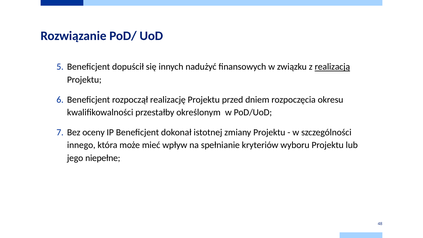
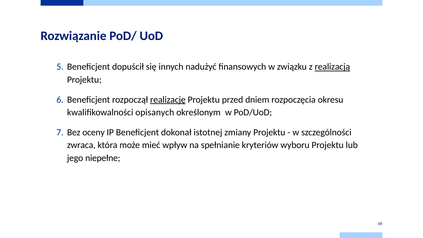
realizację underline: none -> present (168, 100)
przestałby: przestałby -> opisanych (155, 112)
innego: innego -> zwraca (81, 145)
